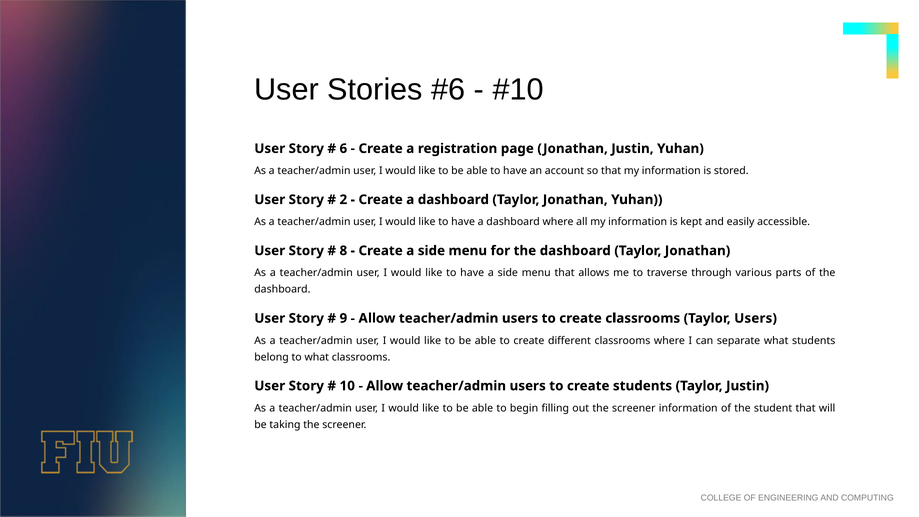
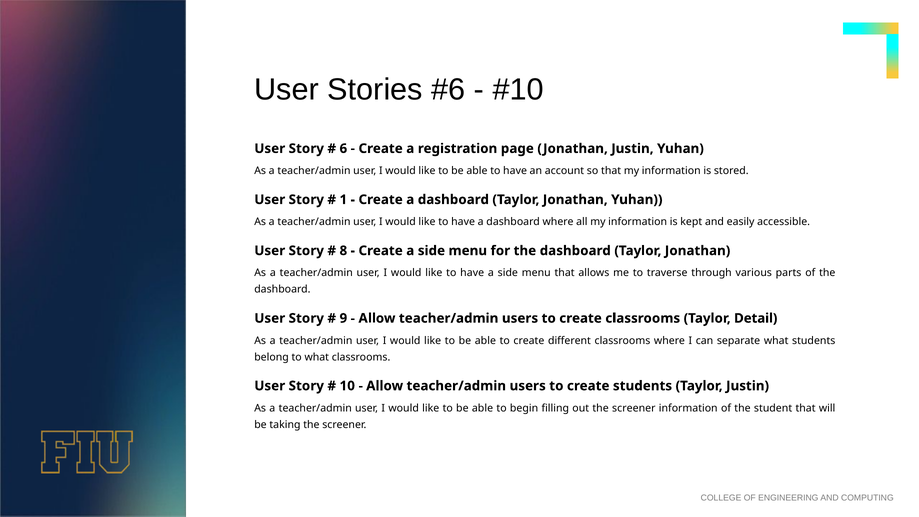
2: 2 -> 1 (343, 200)
Taylor Users: Users -> Detail (756, 318)
